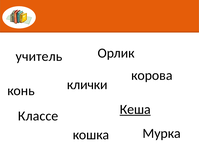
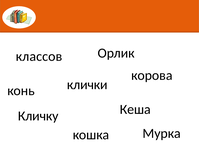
учитель: учитель -> классов (39, 56)
Кеша underline: present -> none (135, 110)
Классе: Классе -> Кличку (38, 116)
